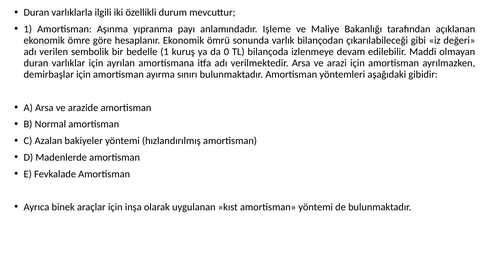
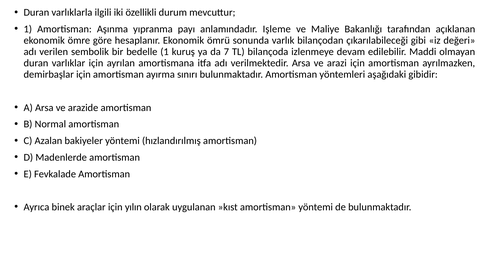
0: 0 -> 7 (226, 52)
inşa: inşa -> yılın (133, 207)
